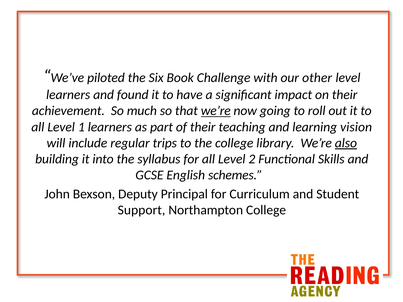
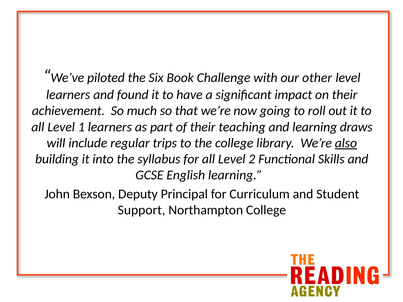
we’re underline: present -> none (216, 111)
vision: vision -> draws (356, 127)
English schemes: schemes -> learning (235, 175)
